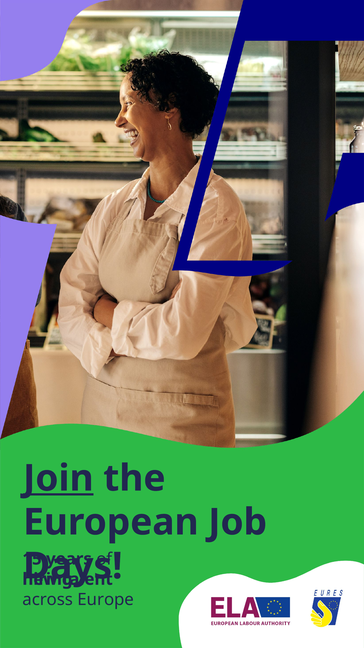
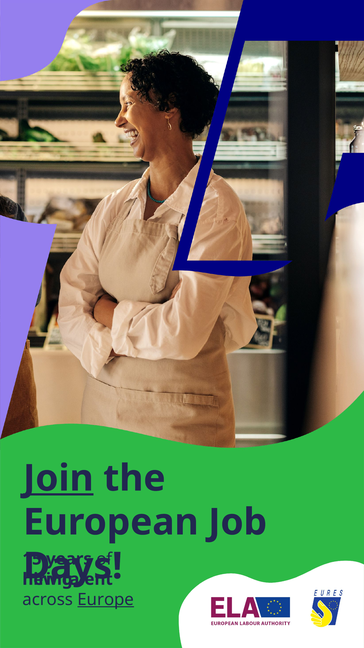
Europe underline: none -> present (106, 599)
